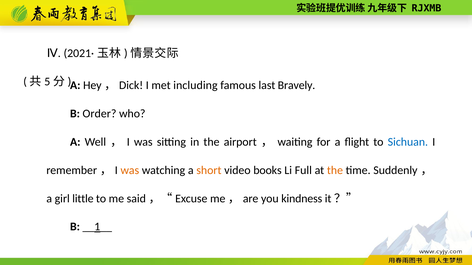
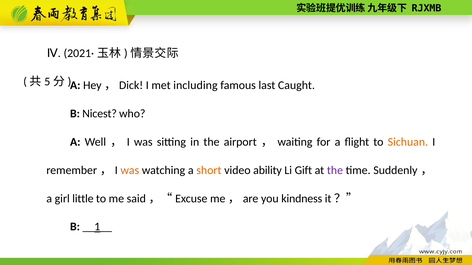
Bravely: Bravely -> Caught (296, 86)
Order: Order -> Nicest (100, 114)
Sichuan colour: blue -> orange (408, 142)
books: books -> ability (268, 171)
Full: Full -> Gift (303, 171)
the colour: orange -> purple (335, 171)
